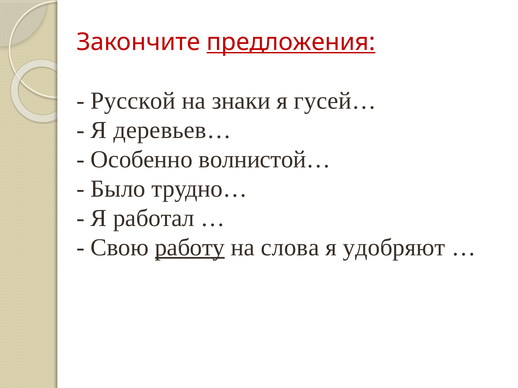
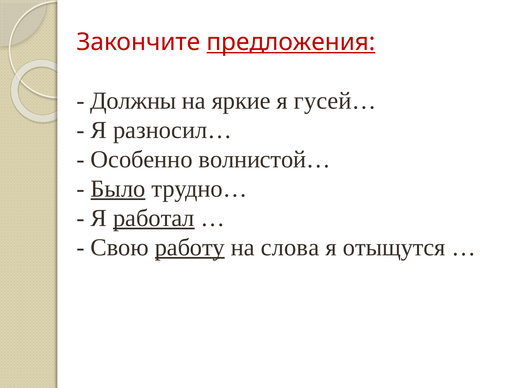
Русской: Русской -> Должны (133, 101)
знаки: знаки -> яркие (241, 101)
деревьев…: деревьев… -> разносил… (172, 130)
Было underline: none -> present (118, 189)
работал underline: none -> present (154, 218)
удобряют: удобряют -> отыщутся (394, 248)
